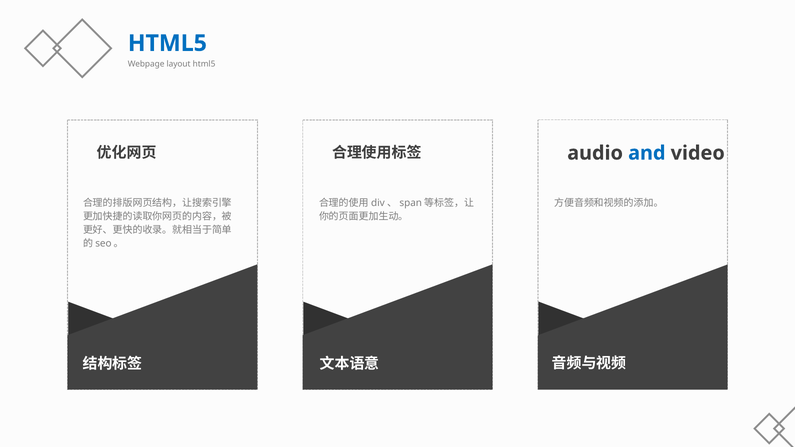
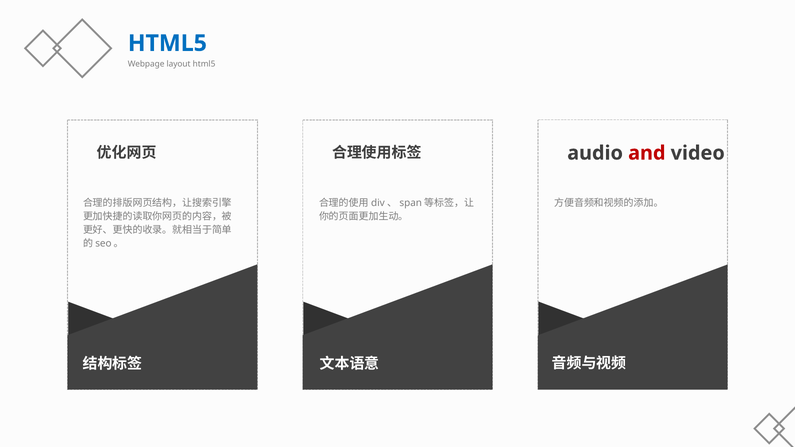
and colour: blue -> red (647, 153)
